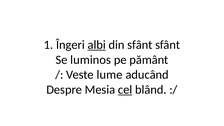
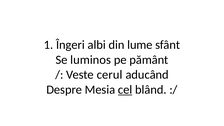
albi underline: present -> none (97, 45)
din sfânt: sfânt -> lume (140, 45)
lume: lume -> cerul (110, 75)
